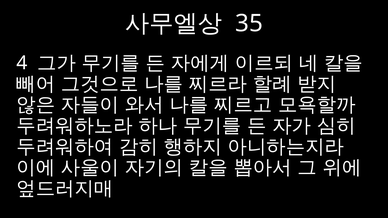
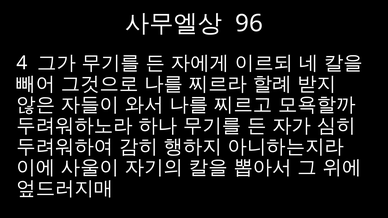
35: 35 -> 96 (249, 23)
